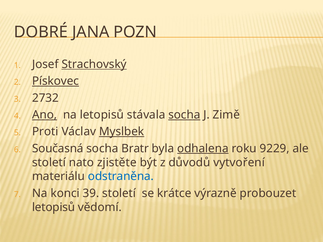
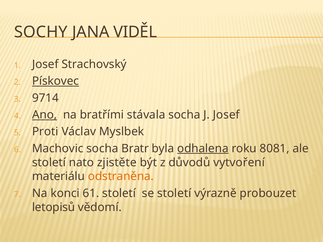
DOBRÉ: DOBRÉ -> SOCHY (41, 32)
POZN: POZN -> VIDĚL (135, 32)
Strachovský underline: present -> none (94, 64)
2732: 2732 -> 9714 (45, 98)
na letopisů: letopisů -> bratřími (102, 115)
socha underline: present -> none (184, 115)
J Zimě: Zimě -> Josef (226, 115)
Myslbek underline: present -> none (122, 132)
Současná: Současná -> Machovic (58, 149)
9229: 9229 -> 8081 (275, 149)
odstraněna colour: blue -> orange (121, 177)
39: 39 -> 61 (91, 193)
se krátce: krátce -> století (174, 193)
